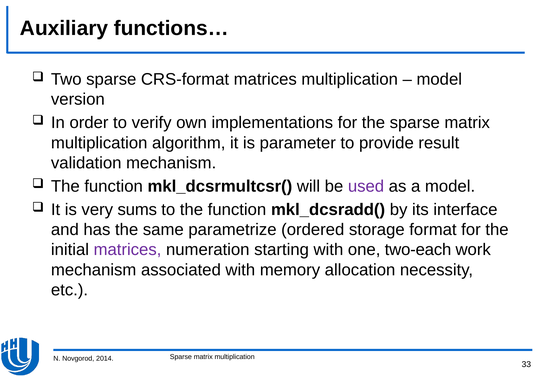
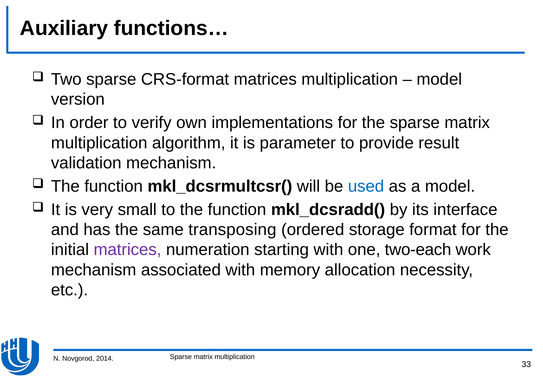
used colour: purple -> blue (366, 186)
sums: sums -> small (137, 210)
parametrize: parametrize -> transposing (232, 230)
